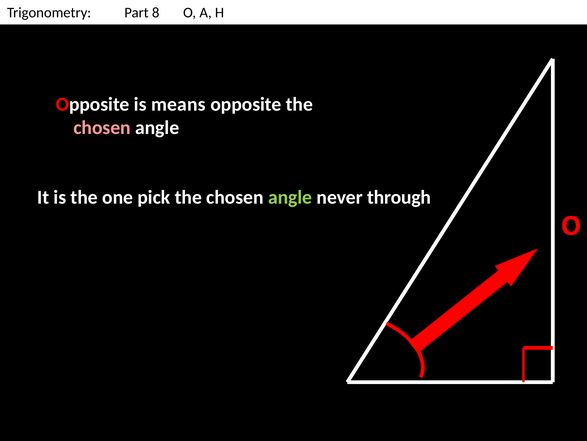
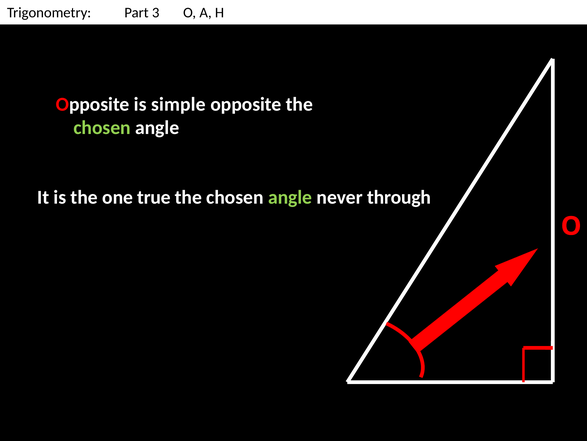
8: 8 -> 3 (156, 13)
means: means -> simple (178, 104)
chosen colour: pink -> light green (102, 128)
pick: pick -> true (154, 197)
